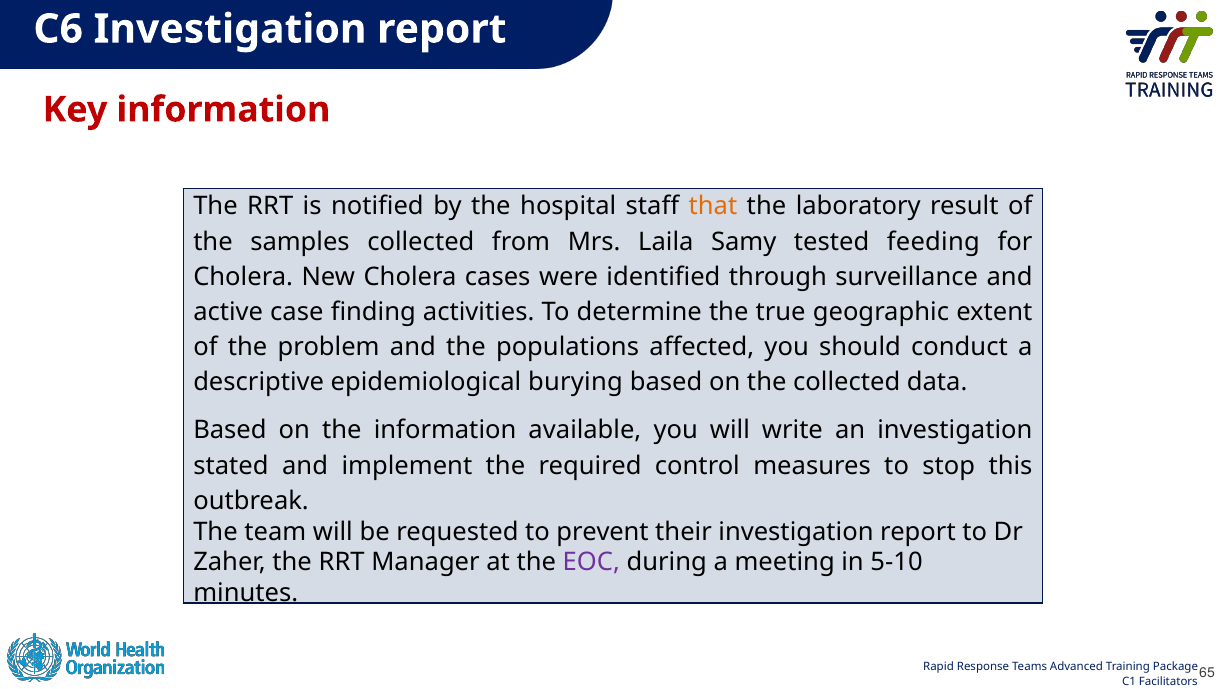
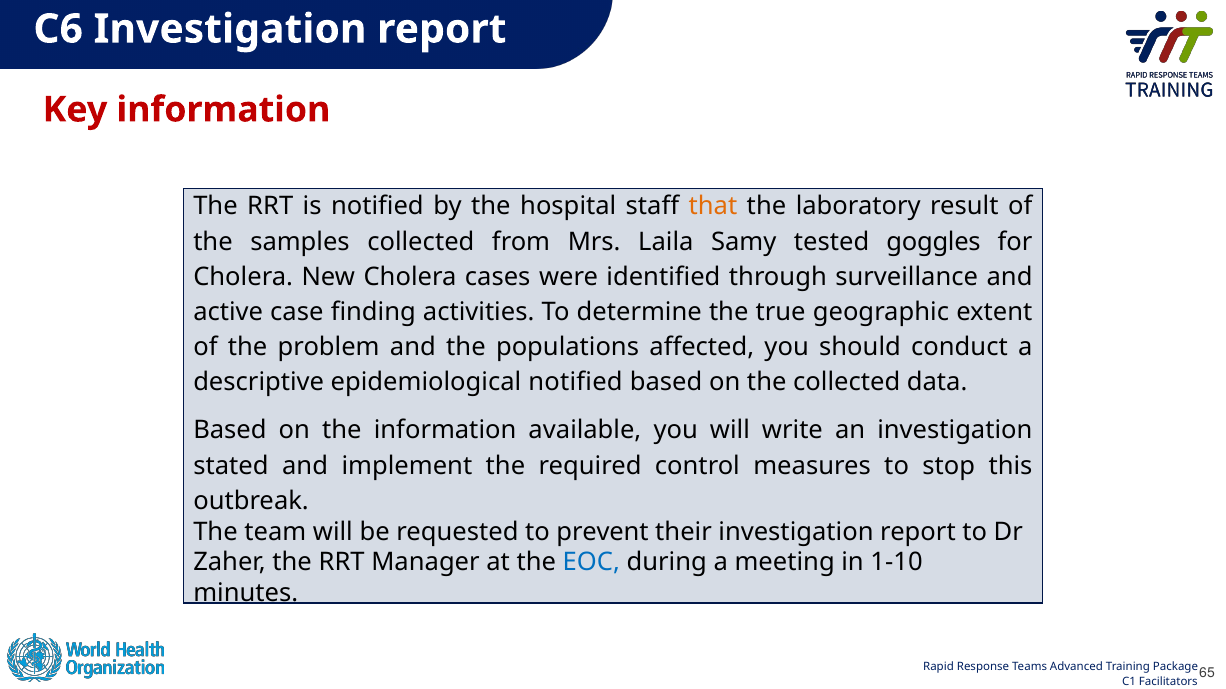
feeding: feeding -> goggles (934, 242)
epidemiological burying: burying -> notified (575, 383)
EOC colour: purple -> blue (591, 563)
5-10: 5-10 -> 1-10 (897, 563)
